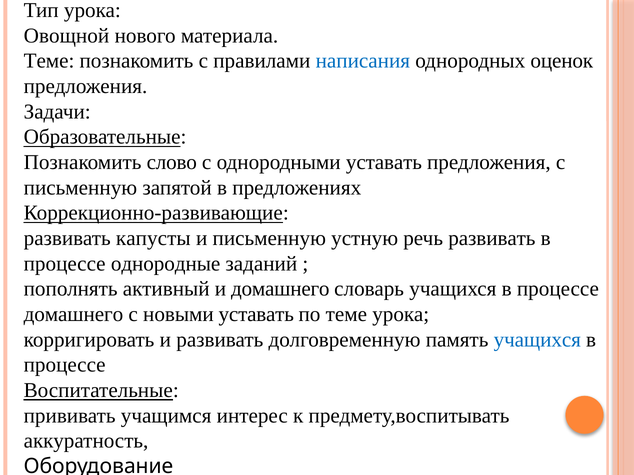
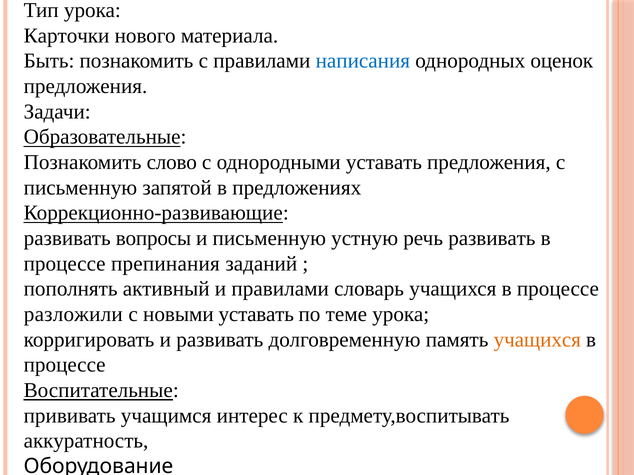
Овощной: Овощной -> Карточки (67, 36)
Теме: Теме -> Быть (49, 61)
капусты: капусты -> вопросы (153, 239)
однородные: однородные -> препинания (165, 264)
и домашнего: домашнего -> правилами (280, 289)
домашнего: домашнего -> разложили (73, 315)
учащихся colour: blue -> orange (537, 340)
